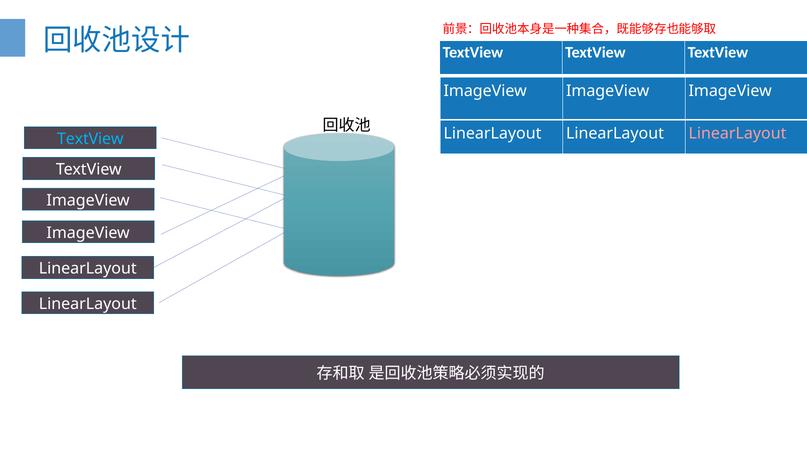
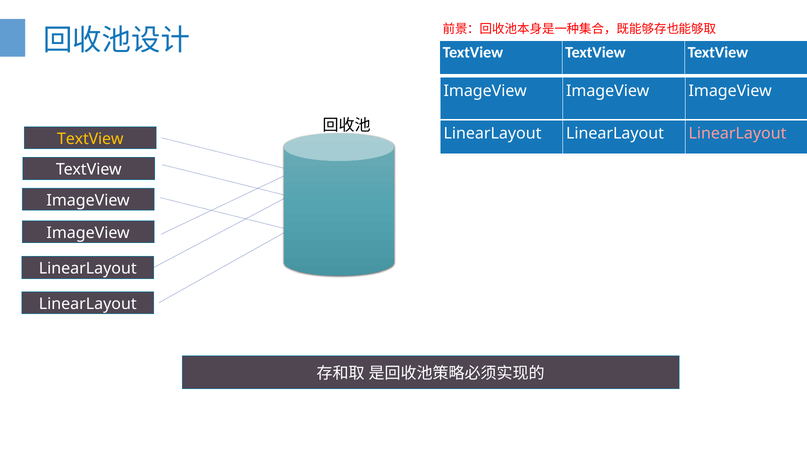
TextView colour: light blue -> yellow (90, 139)
